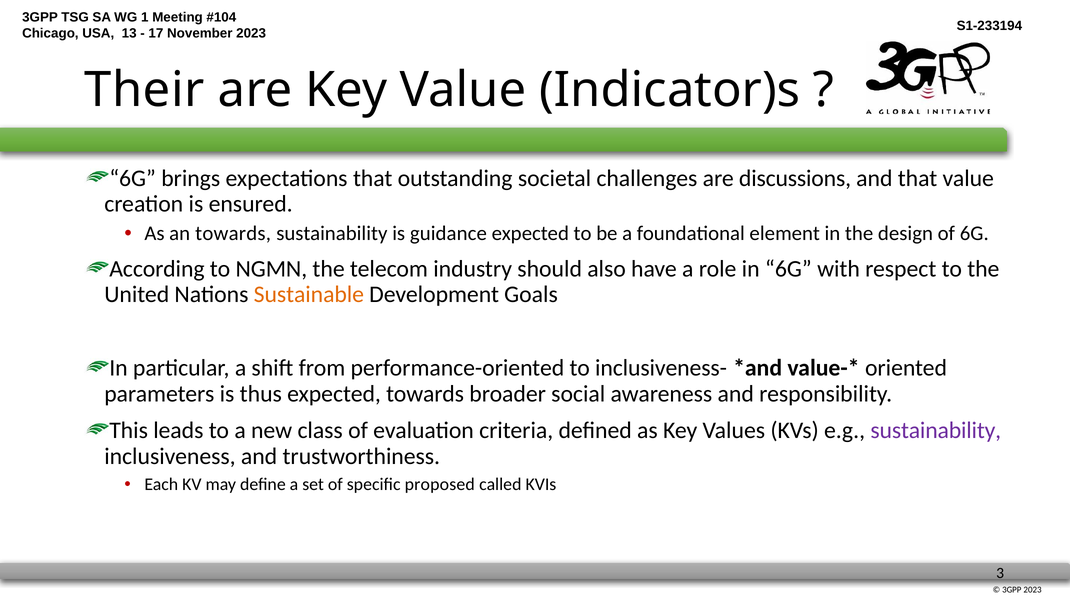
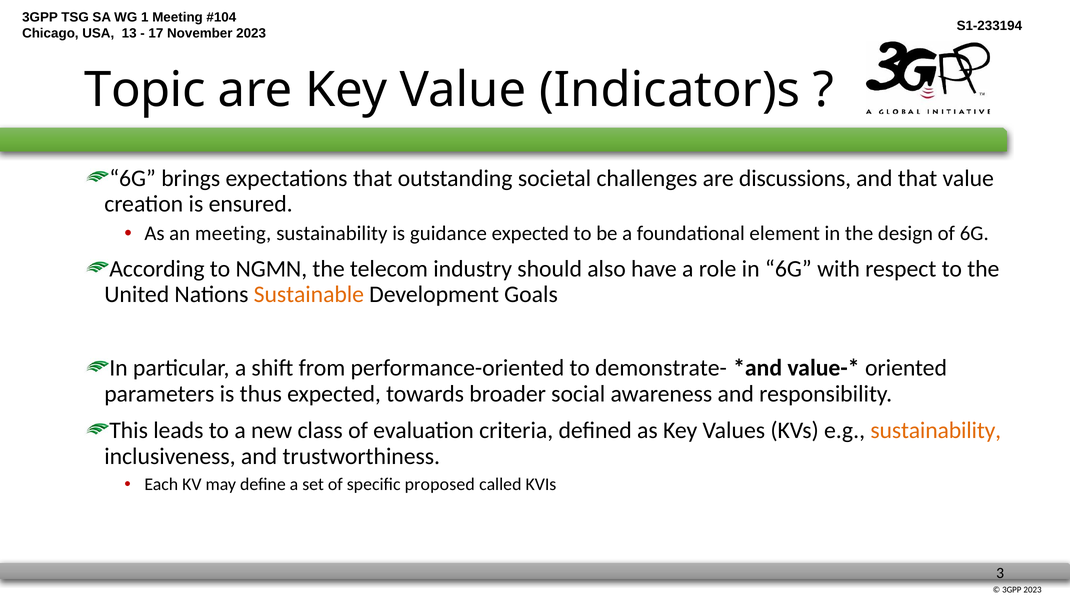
Their: Their -> Topic (145, 90)
an towards: towards -> meeting (233, 234)
inclusiveness-: inclusiveness- -> demonstrate- (661, 368)
sustainability colour: purple -> orange (936, 431)
